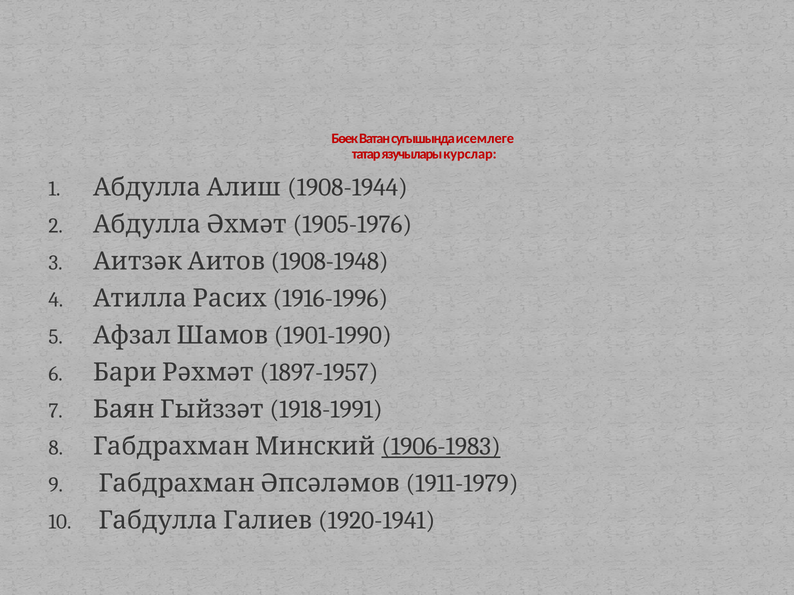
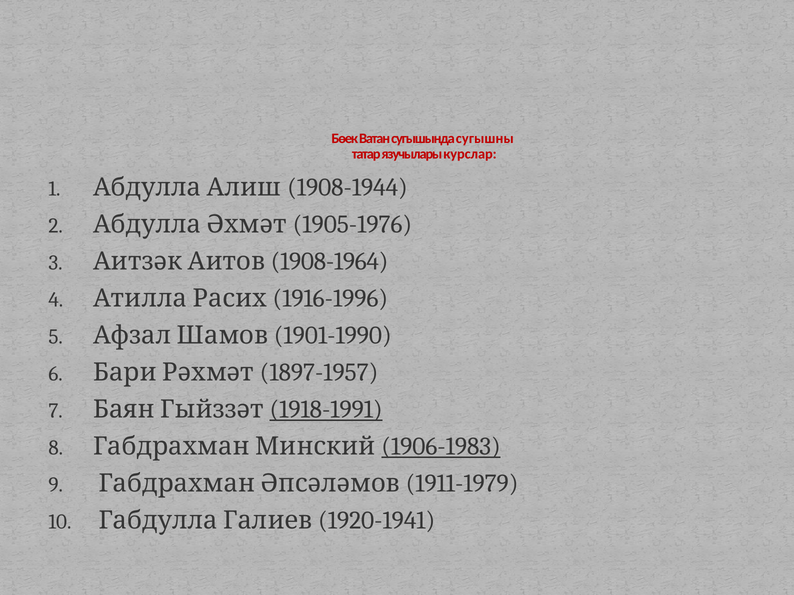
исемлеге: исемлеге -> сугышны (485, 139)
1908-1948: 1908-1948 -> 1908-1964 (330, 261)
1918-1991 underline: none -> present (326, 410)
